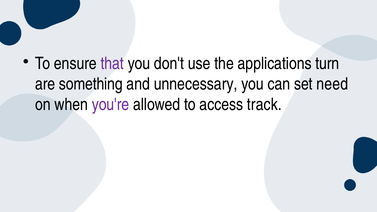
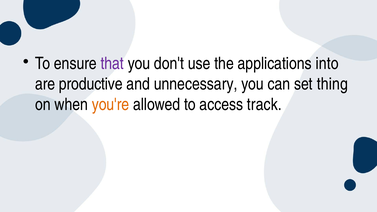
turn: turn -> into (327, 64)
something: something -> productive (91, 84)
need: need -> thing (332, 84)
you're colour: purple -> orange (111, 105)
